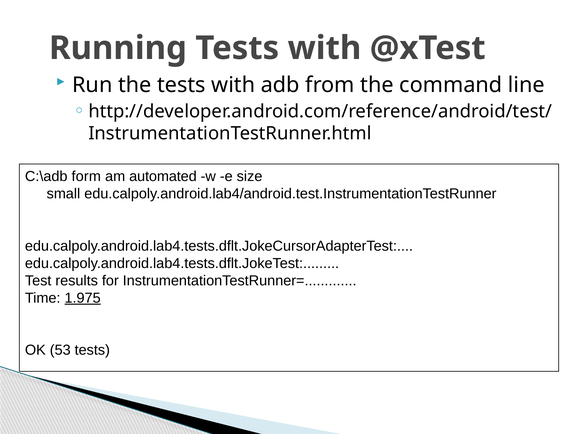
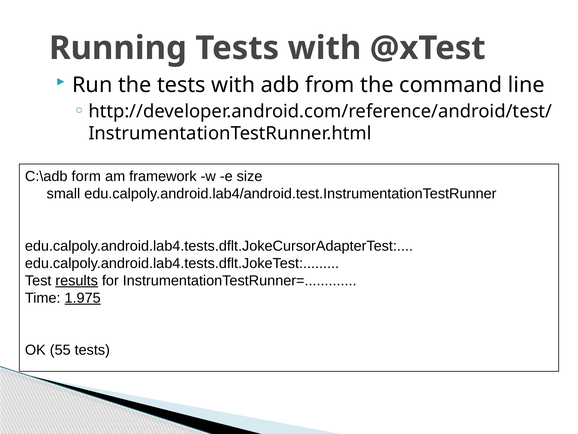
automated: automated -> framework (163, 176)
results underline: none -> present (77, 280)
53: 53 -> 55 (60, 350)
